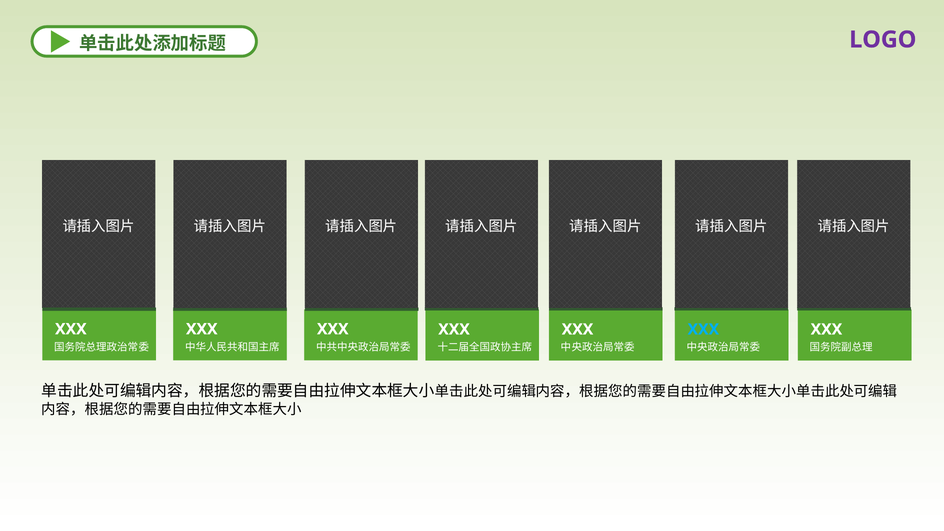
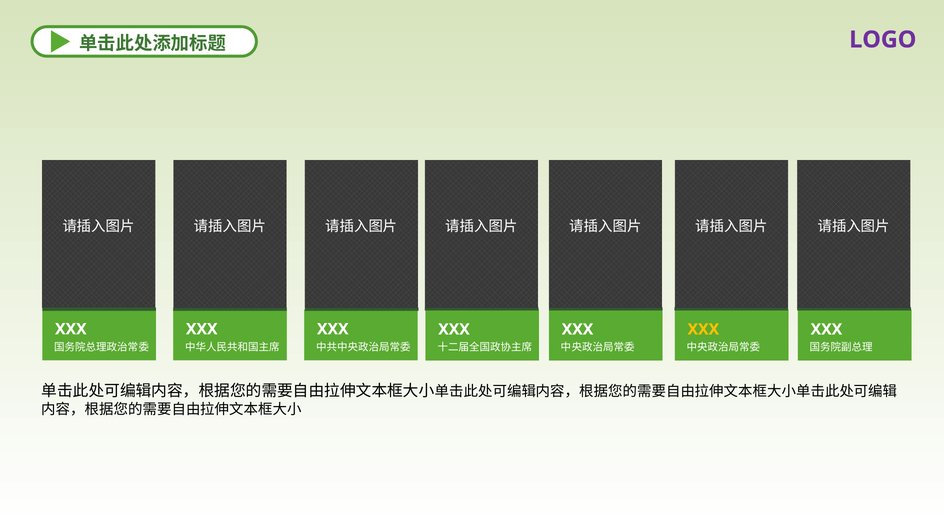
XXX colour: light blue -> yellow (703, 329)
